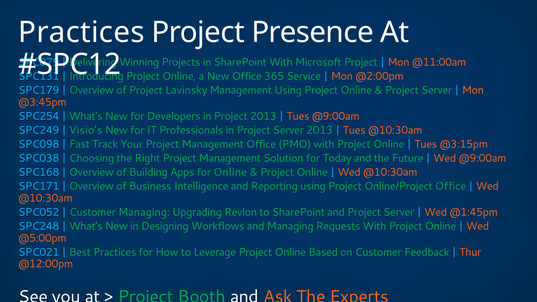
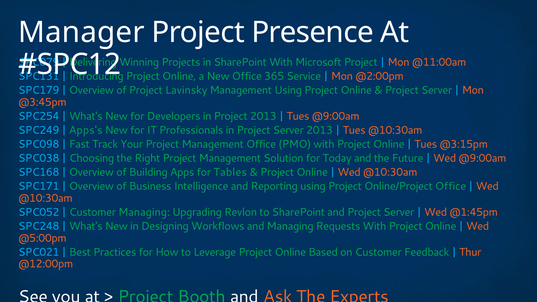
Practices: Practices -> Manager (81, 33)
Visio's: Visio's -> Apps's (86, 130)
for Online: Online -> Tables (230, 172)
